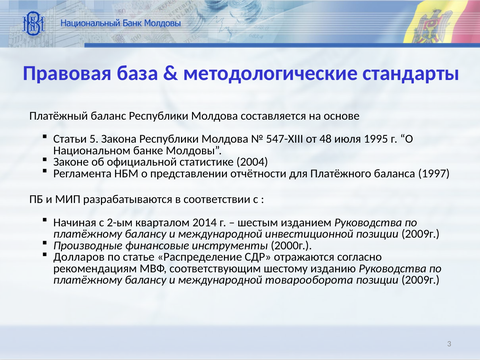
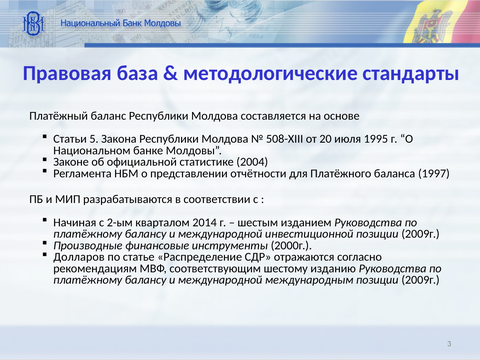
547-XIII: 547-XIII -> 508-XIII (285, 139)
48: 48 -> 20 (326, 139)
товарооборота: товарооборота -> международным (309, 280)
